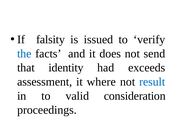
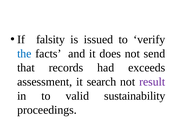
identity: identity -> records (66, 68)
where: where -> search (101, 82)
result colour: blue -> purple (152, 82)
consideration: consideration -> sustainability (135, 96)
